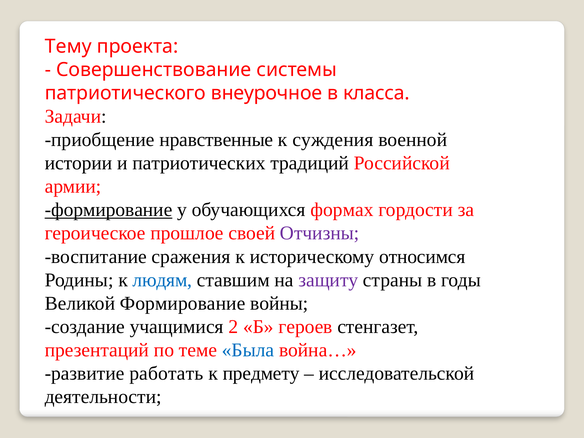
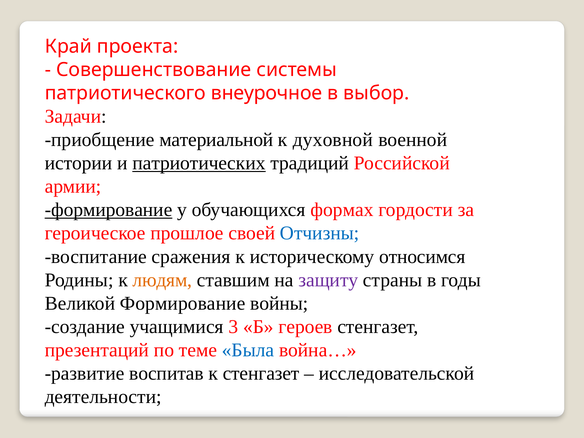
Тему: Тему -> Край (68, 46)
класса: класса -> выбор (376, 93)
нравственные: нравственные -> материальной (216, 140)
суждения: суждения -> духовной (333, 140)
патриотических underline: none -> present (199, 163)
Отчизны colour: purple -> blue (320, 233)
людям colour: blue -> orange (162, 280)
2: 2 -> 3 (233, 327)
работать: работать -> воспитав (166, 373)
к предмету: предмету -> стенгазет (261, 373)
